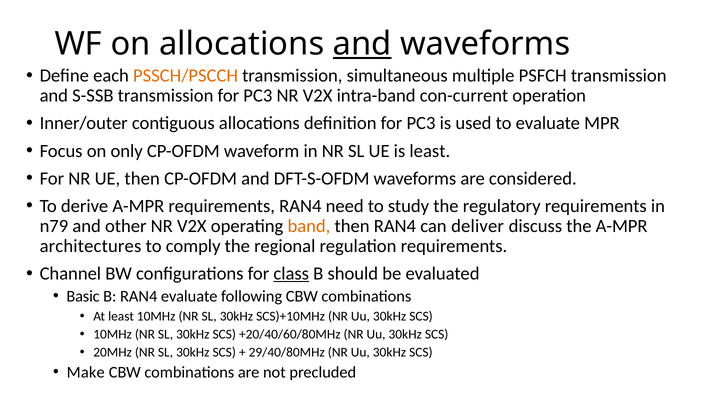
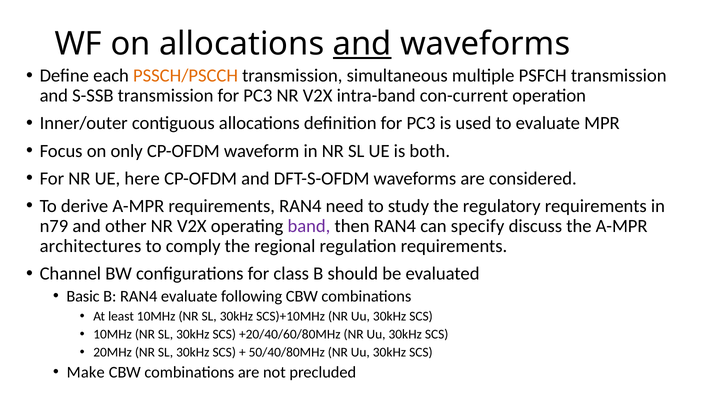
is least: least -> both (430, 151)
UE then: then -> here (142, 179)
band colour: orange -> purple (309, 226)
deliver: deliver -> specify (478, 226)
class underline: present -> none (291, 274)
29/40/80MHz: 29/40/80MHz -> 50/40/80MHz (287, 353)
